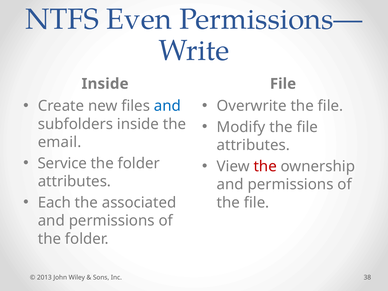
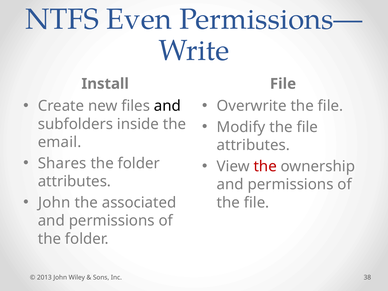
Inside: Inside -> Install (105, 84)
and colour: blue -> black (167, 106)
Service: Service -> Shares (62, 163)
Each: Each -> John (54, 203)
